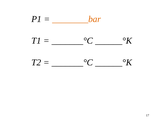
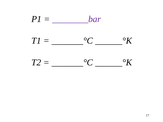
________bar colour: orange -> purple (76, 19)
